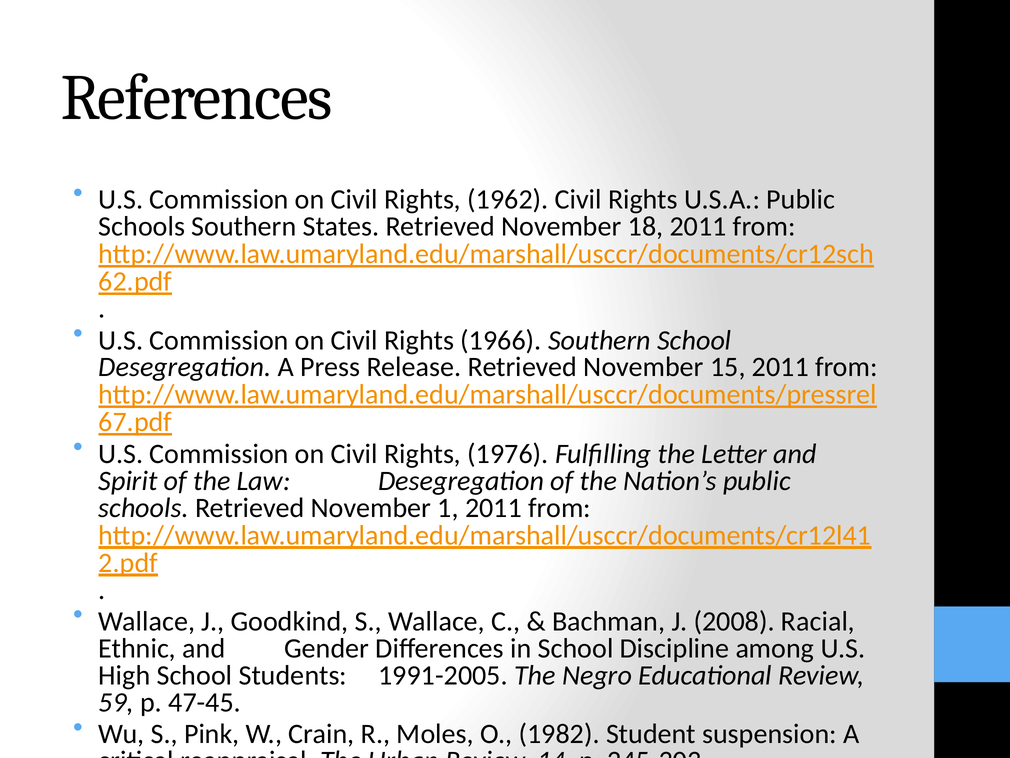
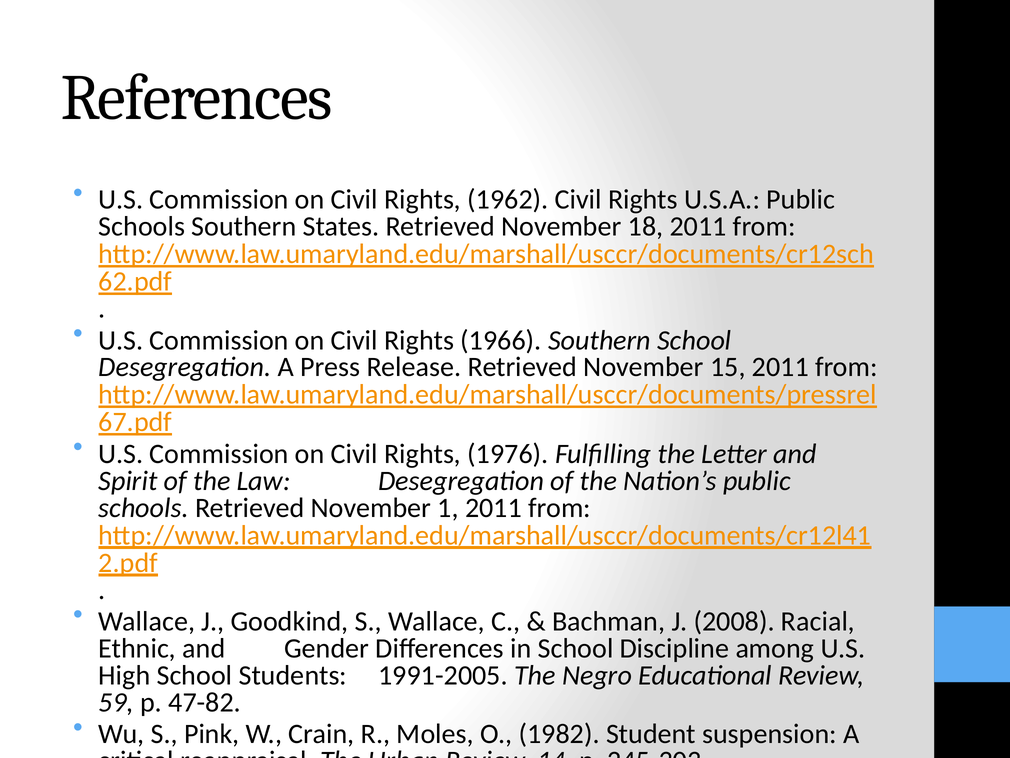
47-45: 47-45 -> 47-82 (205, 702)
